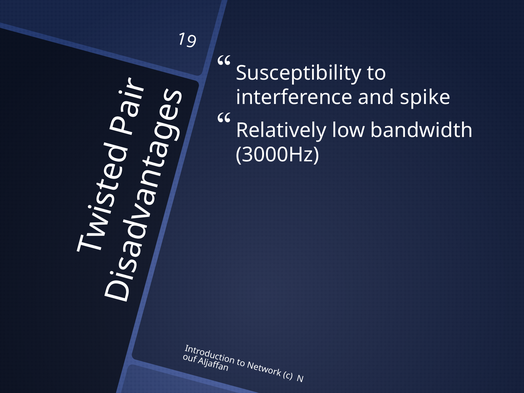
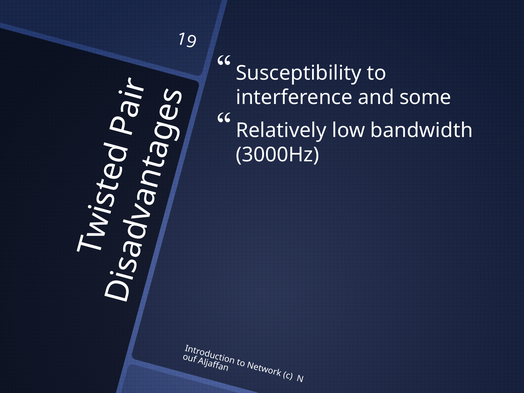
spike: spike -> some (425, 98)
